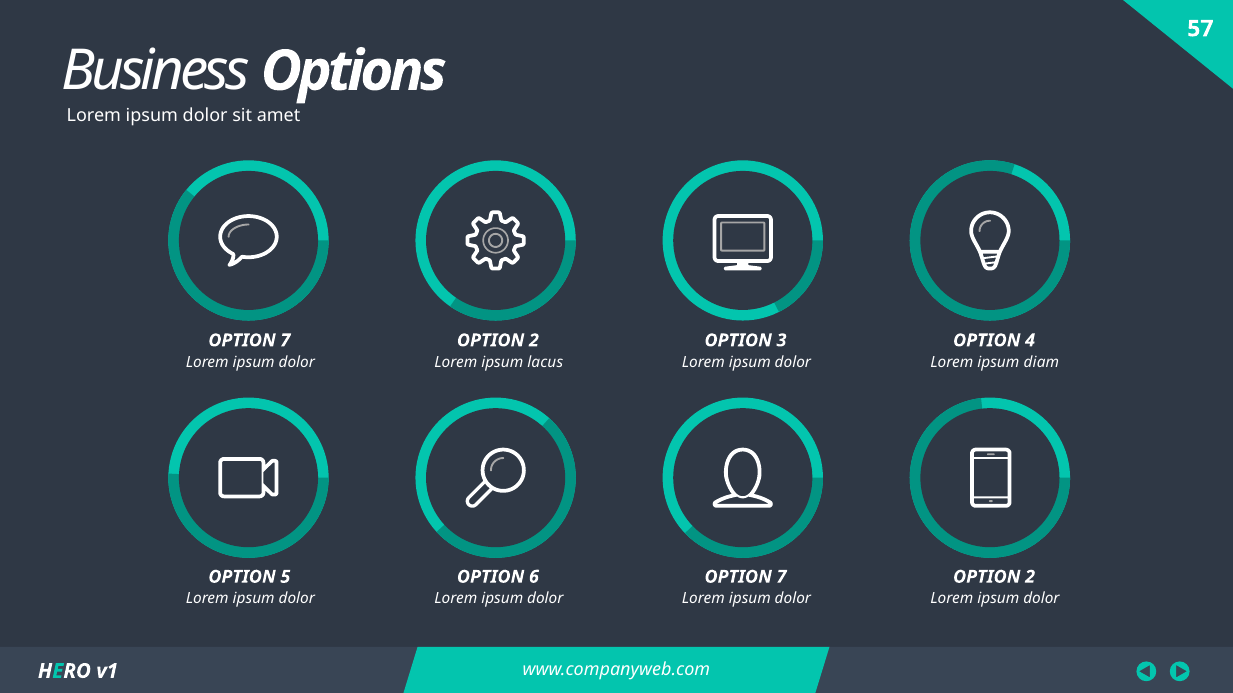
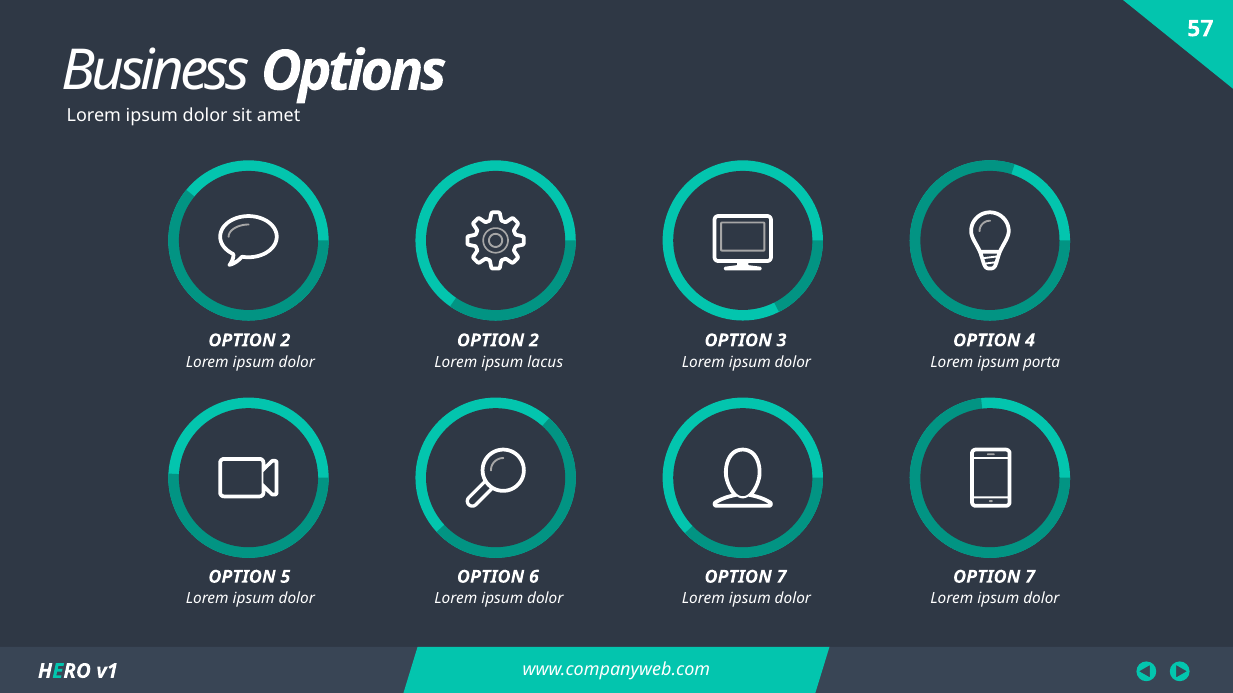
7: 7 -> 2 (285, 341)
diam: diam -> porta (1042, 362)
2: 2 -> 7 (1030, 577)
